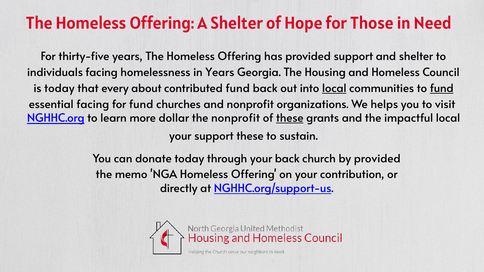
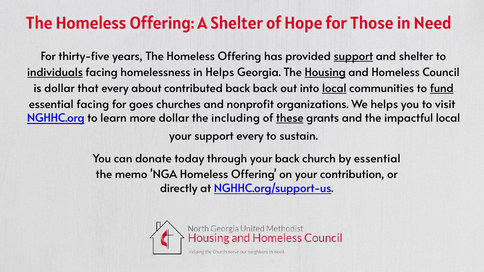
support underline: none -> present (353, 57)
individuals underline: none -> present (55, 73)
in Years: Years -> Helps (220, 73)
Housing underline: none -> present (325, 73)
is today: today -> dollar (59, 88)
contributed fund: fund -> back (238, 88)
for fund: fund -> goes (141, 104)
the nonprofit: nonprofit -> including (236, 118)
support these: these -> every (250, 136)
by provided: provided -> essential (377, 159)
